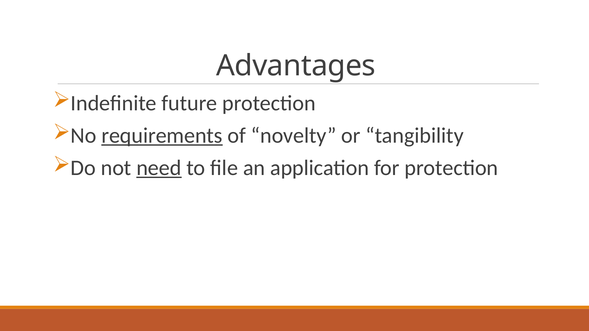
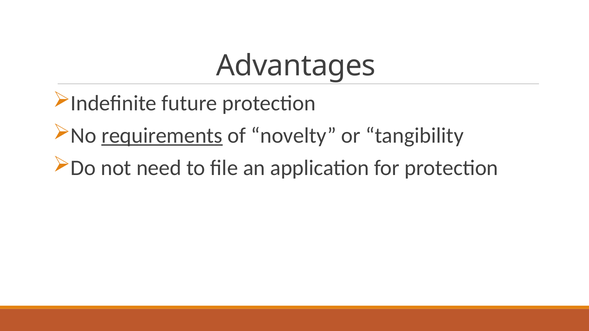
need underline: present -> none (159, 168)
